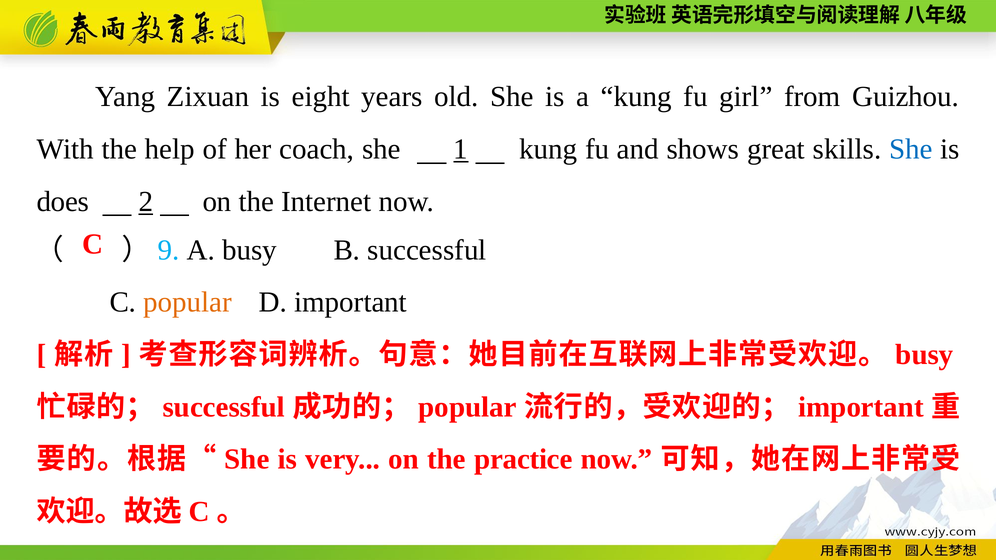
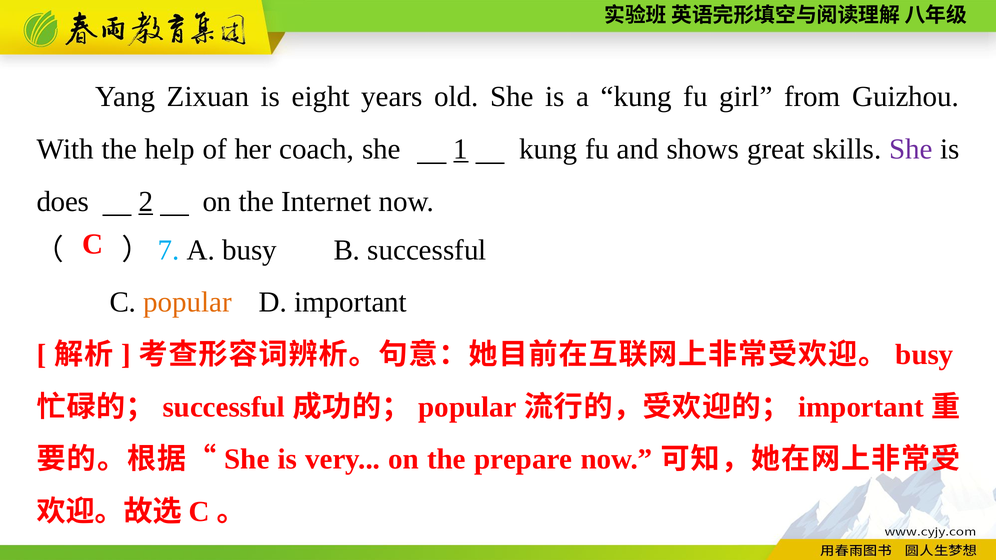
She colour: blue -> purple (911, 149)
9: 9 -> 7 (169, 250)
practice: practice -> prepare (523, 460)
